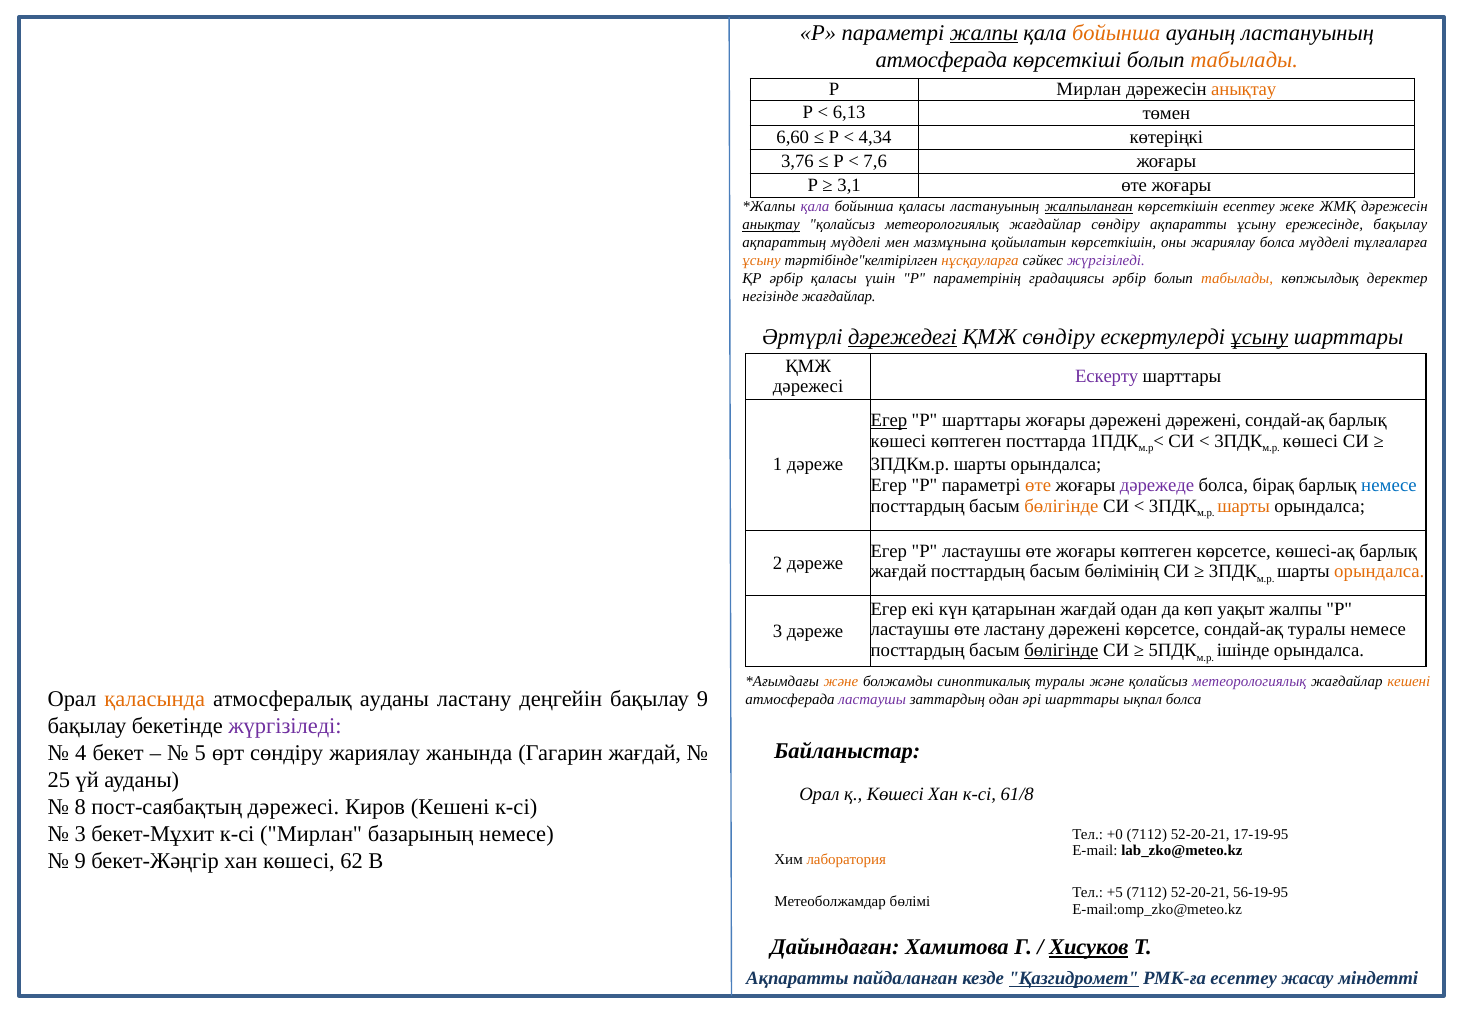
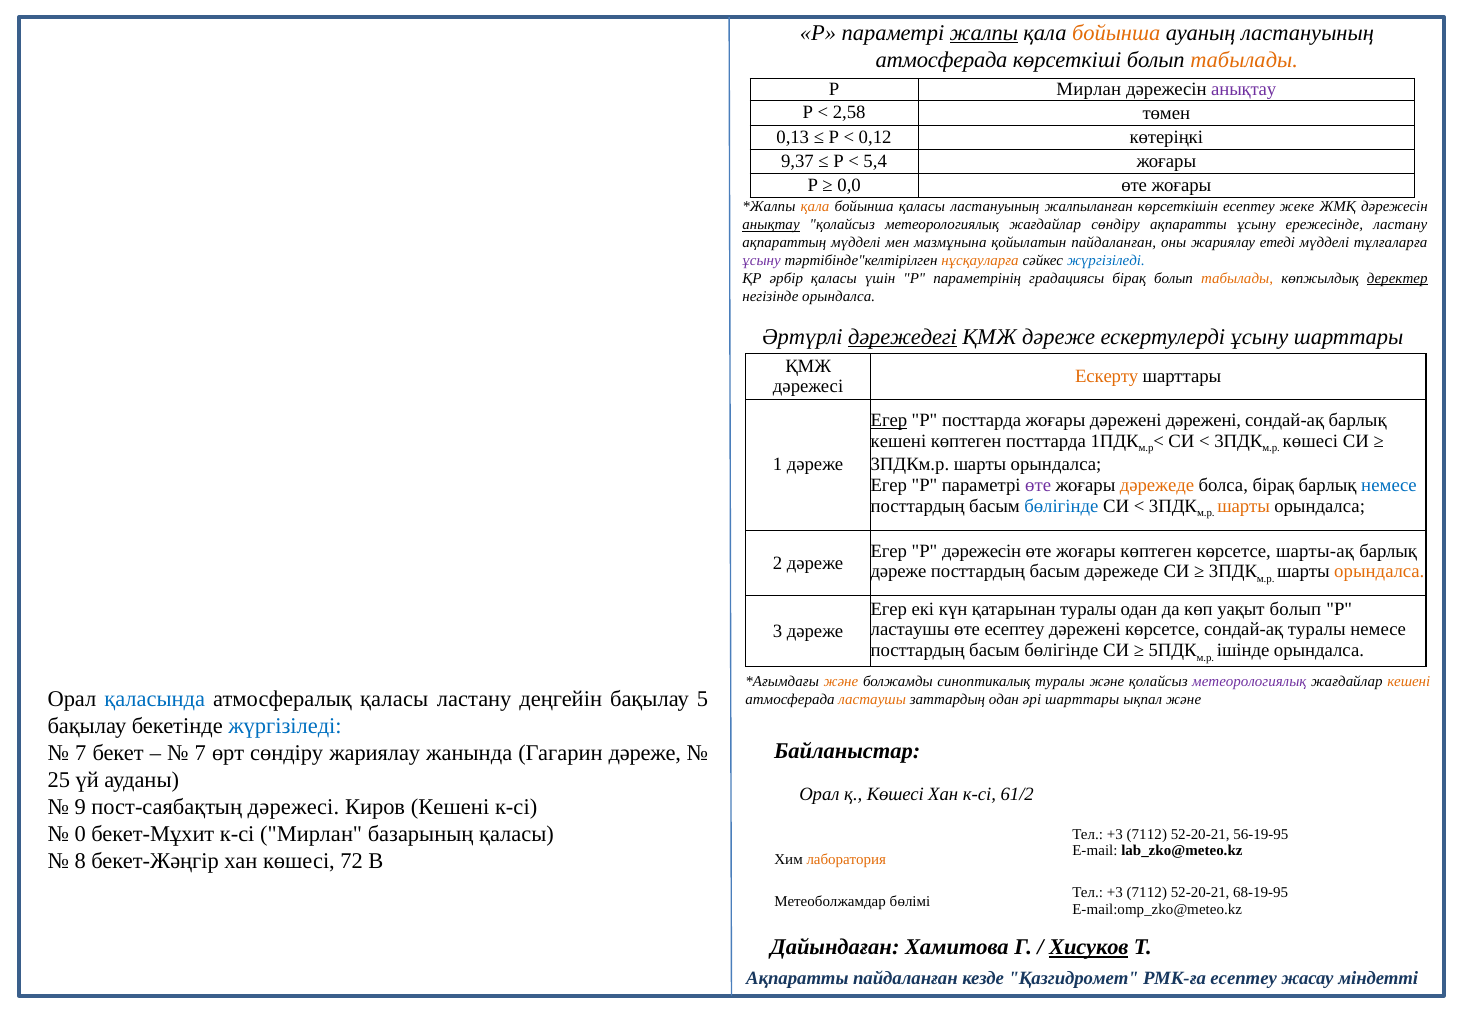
анықтау colour: orange -> purple (1244, 90)
6,13: 6,13 -> 2,58 (849, 113)
6,60: 6,60 -> 0,13 (793, 137)
4,34: 4,34 -> 0,12 (875, 137)
3,76: 3,76 -> 9,37 (797, 161)
7,6: 7,6 -> 5,4 (875, 161)
3,1: 3,1 -> 0,0 (849, 185)
қала colour: purple -> orange (815, 207)
жалпыланған underline: present -> none (1089, 207)
ережесінде бақылау: бақылау -> ластану (1400, 225)
қойылатын көрсеткішін: көрсеткішін -> пайдаланған (1114, 242)
жариялау болса: болса -> етеді (1277, 242)
ұсыну colour: orange -> purple (762, 260)
жүргізіледі colour: purple -> blue (1106, 260)
градациясы әрбір: әрбір -> бірақ (1129, 278)
деректер underline: none -> present (1397, 278)
негізінде жағдайлар: жағдайлар -> орындалса (839, 296)
ҚМЖ сөндіру: сөндіру -> дәреже (1059, 337)
ұсыну underline: present -> none (1260, 337)
Ескерту colour: purple -> orange (1107, 376)
Р шарттары: шарттары -> посттарда (982, 420)
көшесі: көшесі -> кешені (898, 441)
өте colour: orange -> purple (1038, 485)
дәрежеде colour: purple -> orange (1157, 485)
бөлігінде colour: orange -> blue (1061, 506)
Егер Р ластаушы: ластаушы -> дәрежесін (982, 551)
көшесі-ақ: көшесі-ақ -> шарты-ақ (1315, 551)
жағдай: жағдай -> дәреже (899, 572)
басым бөлімінің: бөлімінің -> дәрежеде (1122, 572)
қатарынан жағдай: жағдай -> туралы (1088, 609)
уақыт жалпы: жалпы -> болып (1295, 609)
өте ластану: ластану -> есептеу (1015, 630)
бөлігінде underline: present -> none (1061, 650)
қаласында colour: orange -> blue (155, 699)
атмосфералық ауданы: ауданы -> қаласы (394, 699)
бақылау 9: 9 -> 5 (702, 699)
ластаушы colour: purple -> orange (872, 699)
ықпал болса: болса -> және (1184, 699)
жүргізіледі colour: purple -> blue (285, 726)
4: 4 -> 7 (81, 753)
5: 5 -> 7 (200, 753)
Гагарин жағдай: жағдай -> дәреже (645, 753)
61/8: 61/8 -> 61/2 (1017, 794)
8: 8 -> 9 (80, 807)
3: 3 -> 0 (80, 834)
базарының немесе: немесе -> қаласы (517, 834)
+0: +0 -> +3 (1115, 834)
17-19-95: 17-19-95 -> 56-19-95 (1261, 834)
9: 9 -> 8 (80, 861)
62: 62 -> 72 (352, 861)
+5: +5 -> +3 (1115, 893)
56-19-95: 56-19-95 -> 68-19-95 (1261, 893)
Қазгидромет underline: present -> none (1074, 978)
